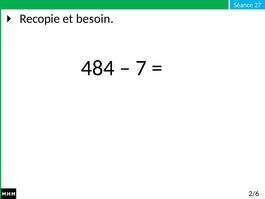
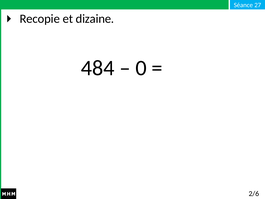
besoin: besoin -> dizaine (95, 19)
7: 7 -> 0 (141, 68)
